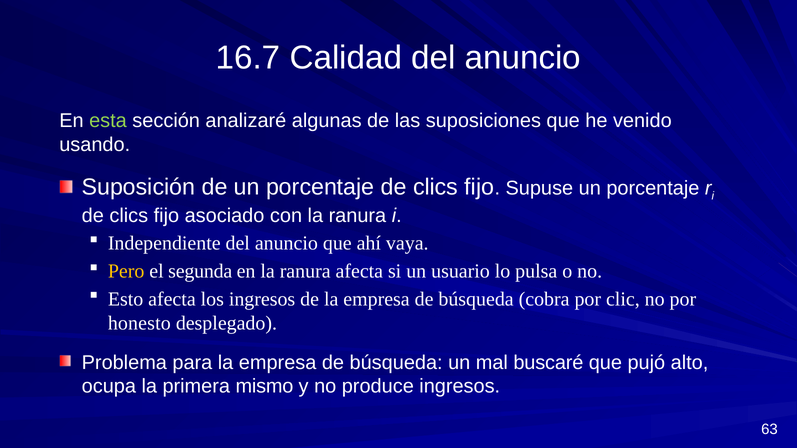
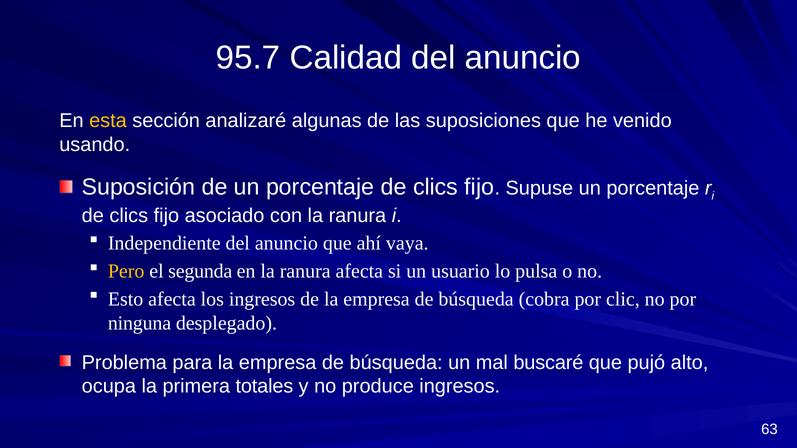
16.7: 16.7 -> 95.7 (248, 58)
esta colour: light green -> yellow (108, 121)
honesto: honesto -> ninguna (139, 323)
mismo: mismo -> totales (264, 387)
